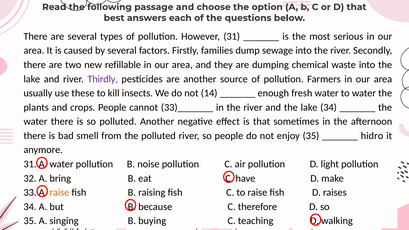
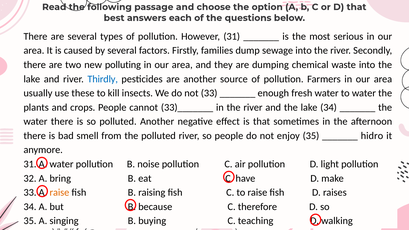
refillable: refillable -> polluting (123, 65)
Thirdly colour: purple -> blue (103, 79)
not 14: 14 -> 33 (209, 93)
